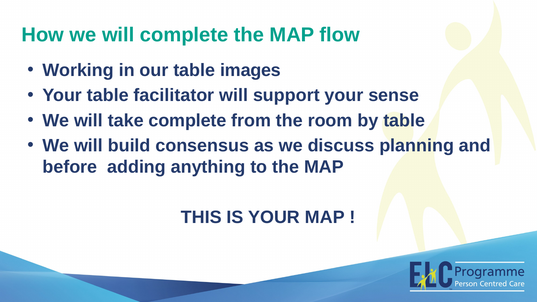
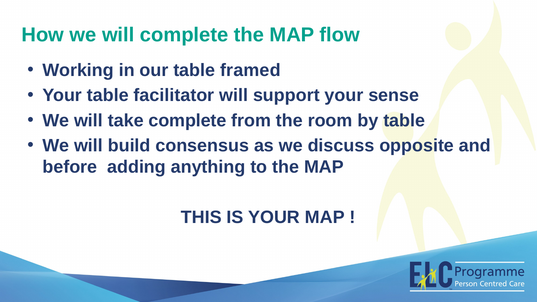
images: images -> framed (250, 70)
planning: planning -> opposite (417, 146)
